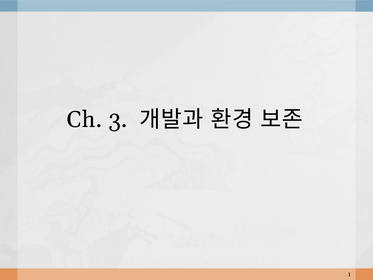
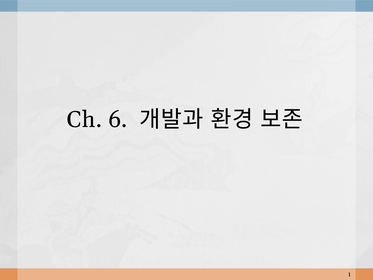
3: 3 -> 6 (118, 120)
